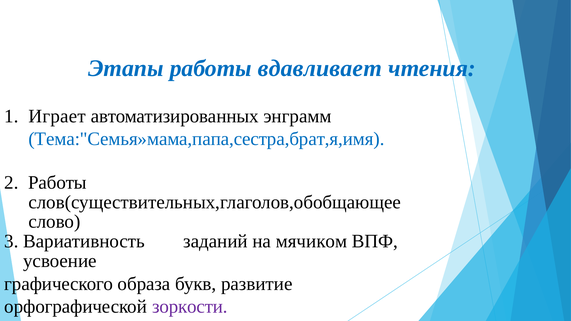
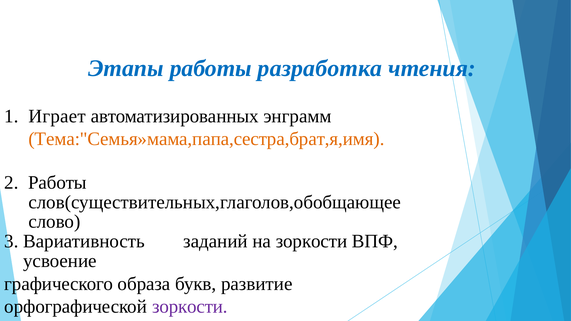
вдавливает: вдавливает -> разработка (320, 68)
Тема:"Семья»мама,папа,сестра,брат,я,имя colour: blue -> orange (206, 139)
на мячиком: мячиком -> зоркости (312, 241)
